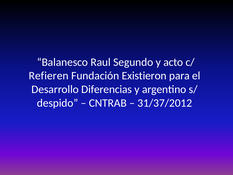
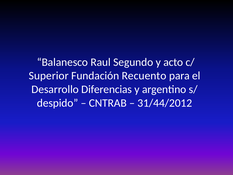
Refieren: Refieren -> Superior (49, 76)
Existieron: Existieron -> Recuento (144, 76)
31/37/2012: 31/37/2012 -> 31/44/2012 (165, 103)
